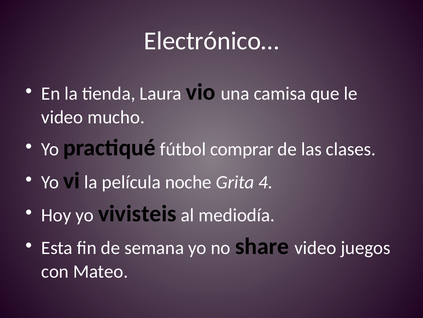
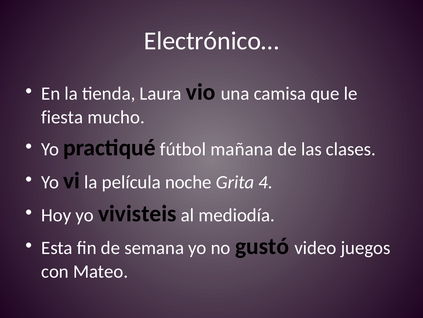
video: video -> fiesta (62, 117)
comprar: comprar -> mañana (242, 149)
share: share -> gustó (262, 246)
